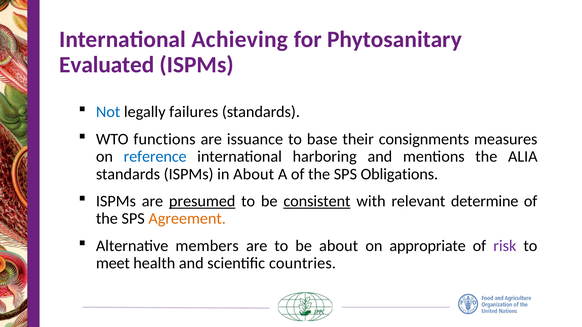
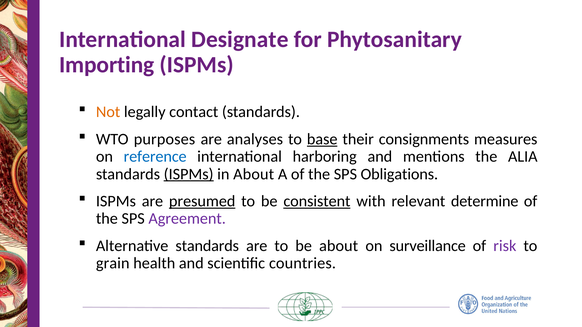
Achieving: Achieving -> Designate (240, 40)
Evaluated: Evaluated -> Importing (107, 65)
Not colour: blue -> orange (108, 112)
failures: failures -> contact (194, 112)
functions: functions -> purposes (164, 139)
issuance: issuance -> analyses (255, 139)
base underline: none -> present (322, 139)
ISPMs underline: none -> present (189, 174)
Agreement colour: orange -> purple (187, 219)
Alternative members: members -> standards (207, 246)
appropriate: appropriate -> surveillance (428, 246)
meet: meet -> grain (113, 264)
